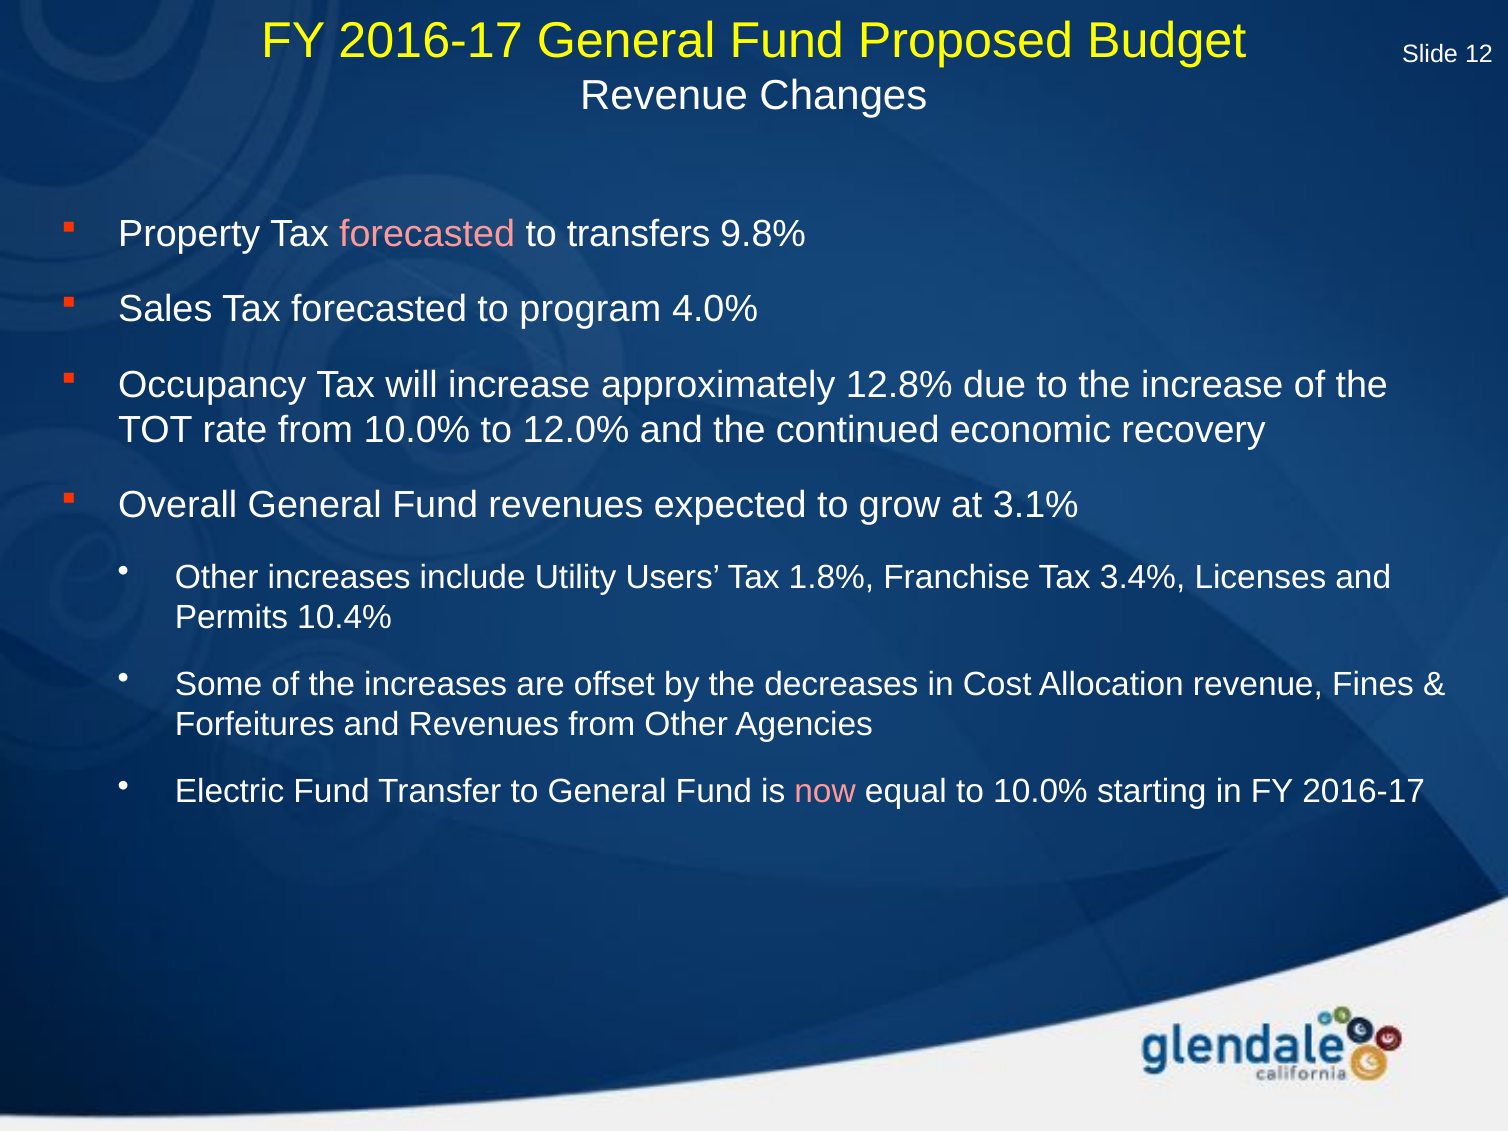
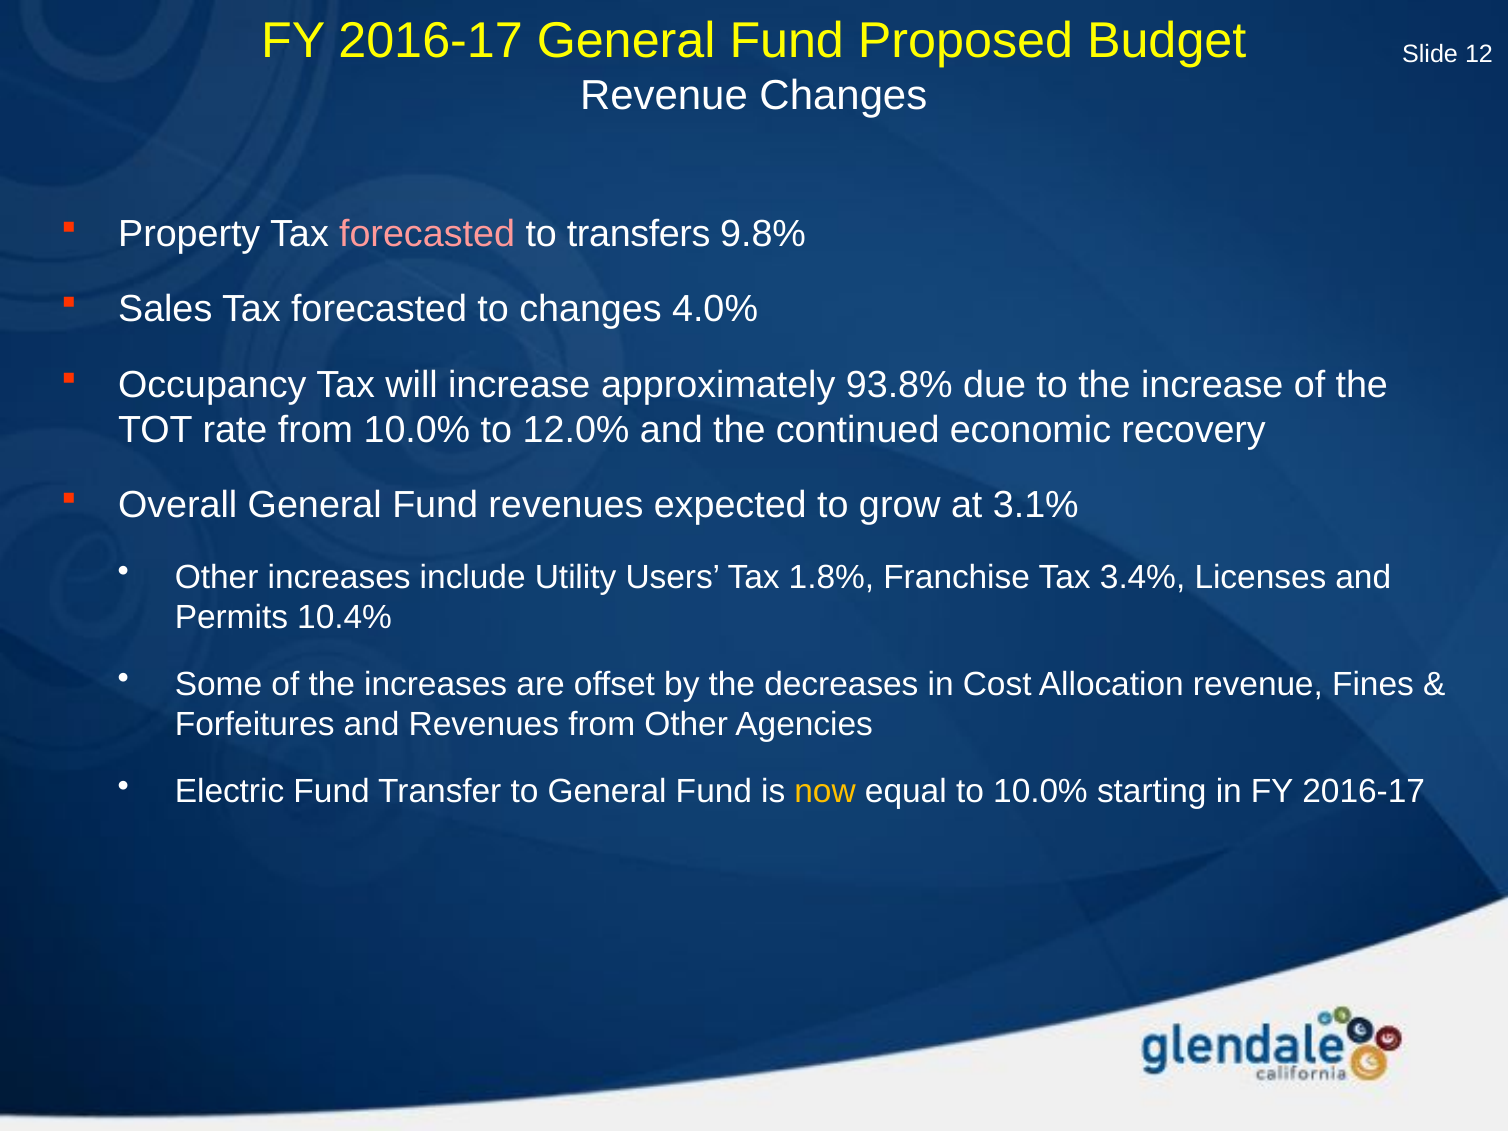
to program: program -> changes (591, 309)
12.8%: 12.8% -> 93.8% (899, 385)
now colour: pink -> yellow (825, 792)
